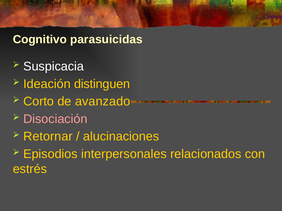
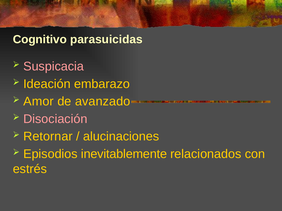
Suspicacia colour: white -> pink (54, 67)
distinguen: distinguen -> embarazo (102, 84)
Corto: Corto -> Amor (39, 102)
interpersonales: interpersonales -> inevitablemente (124, 154)
